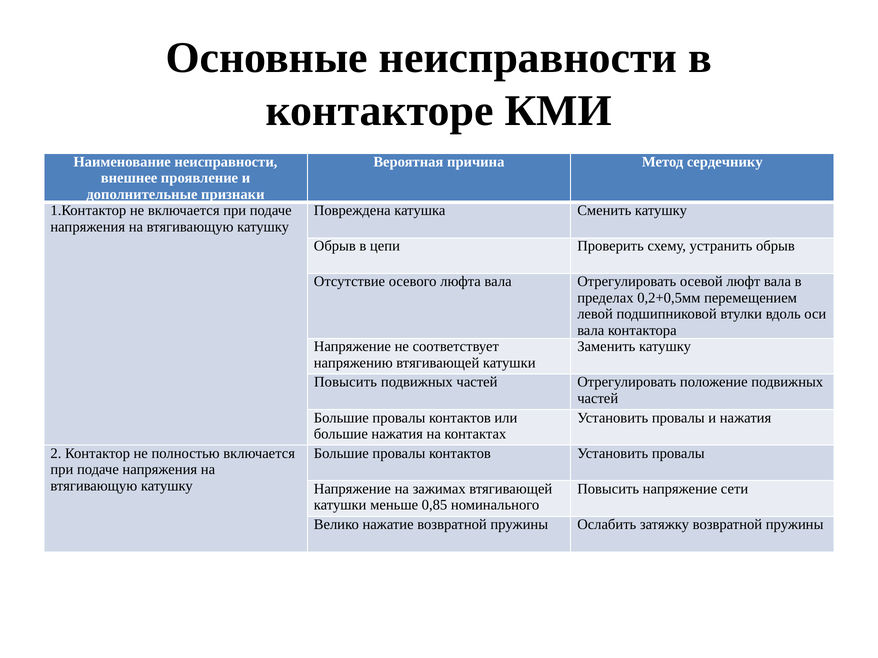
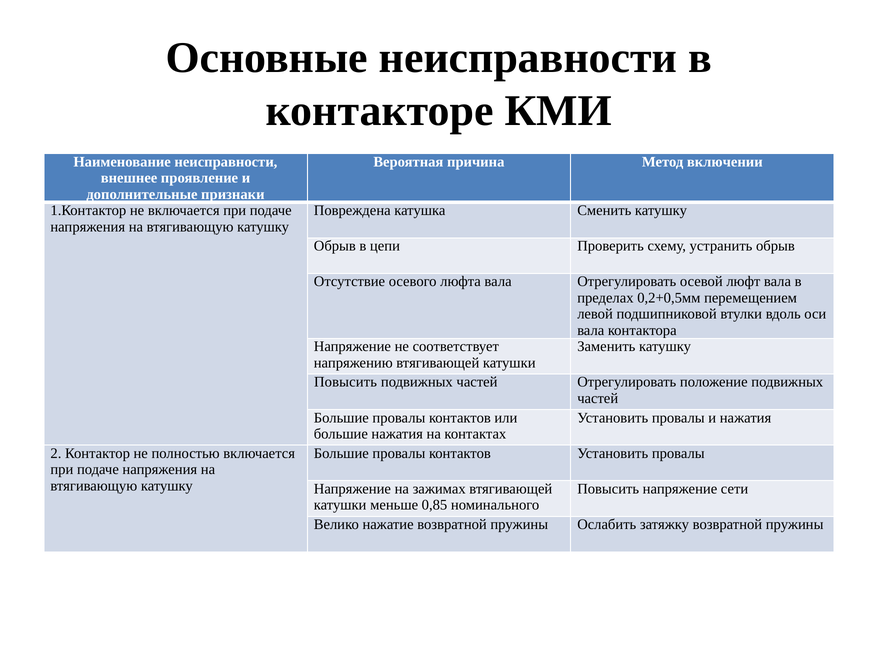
сердечнику: сердечнику -> включении (725, 162)
